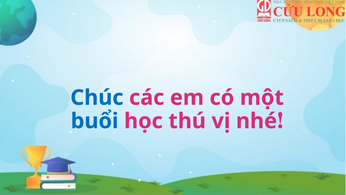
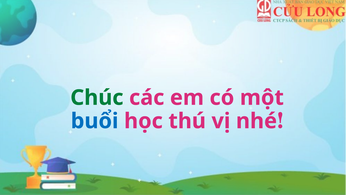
Chúc colour: blue -> green (97, 97)
